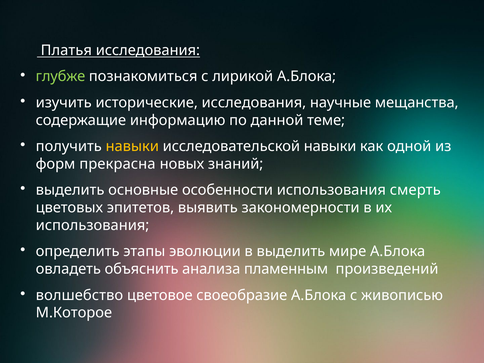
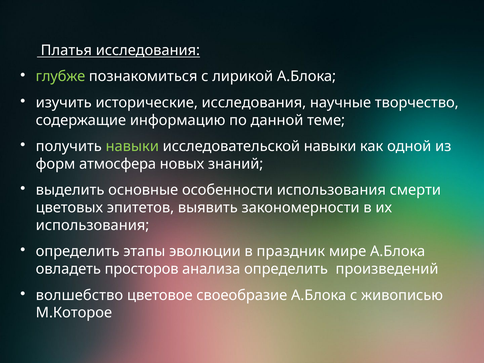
мещанства: мещанства -> творчество (417, 103)
навыки colour: yellow -> light green (132, 146)
прекрасна: прекрасна -> атмосфера (118, 164)
смерть: смерть -> смерти (415, 190)
в выделить: выделить -> праздник (291, 251)
объяснить: объяснить -> просторов (142, 269)
анализа пламенным: пламенным -> определить (286, 269)
